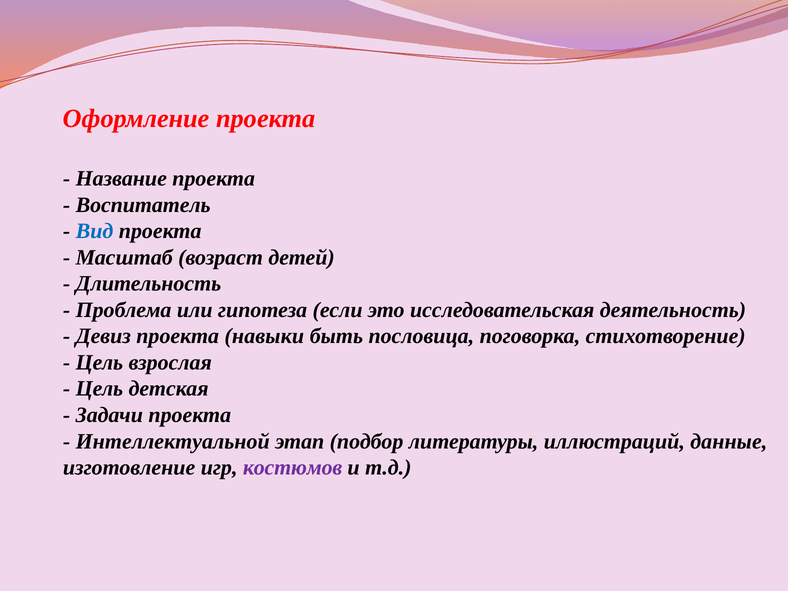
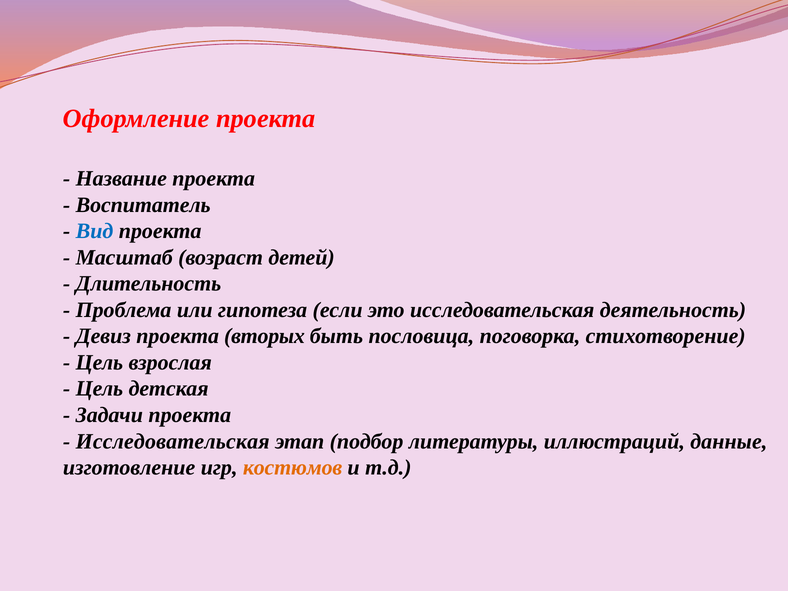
навыки: навыки -> вторых (265, 336)
Интеллектуальной: Интеллектуальной -> Исследовательская (173, 441)
костюмов colour: purple -> orange (293, 468)
